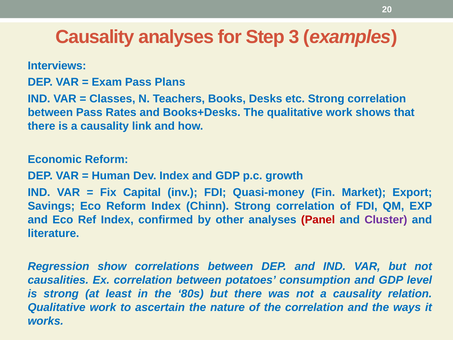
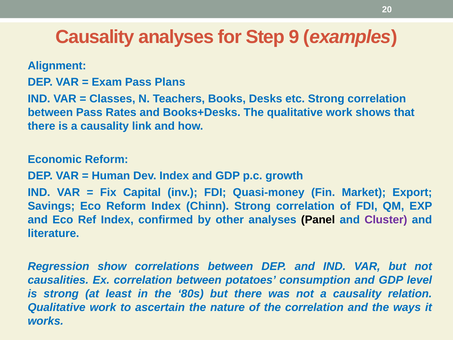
3: 3 -> 9 (294, 37)
Interviews: Interviews -> Alignment (57, 66)
Panel colour: red -> black (318, 220)
